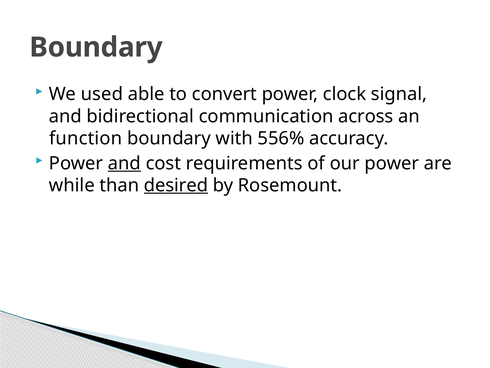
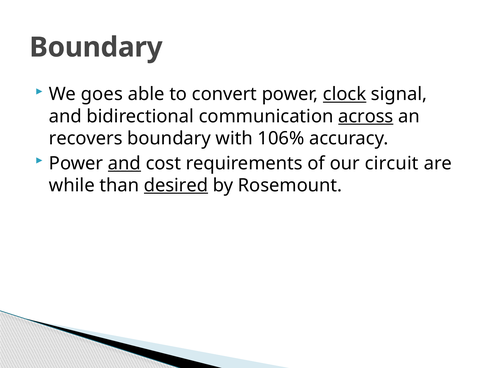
used: used -> goes (102, 94)
clock underline: none -> present (345, 94)
across underline: none -> present (366, 116)
function: function -> recovers (86, 138)
556%: 556% -> 106% (281, 138)
our power: power -> circuit (392, 163)
